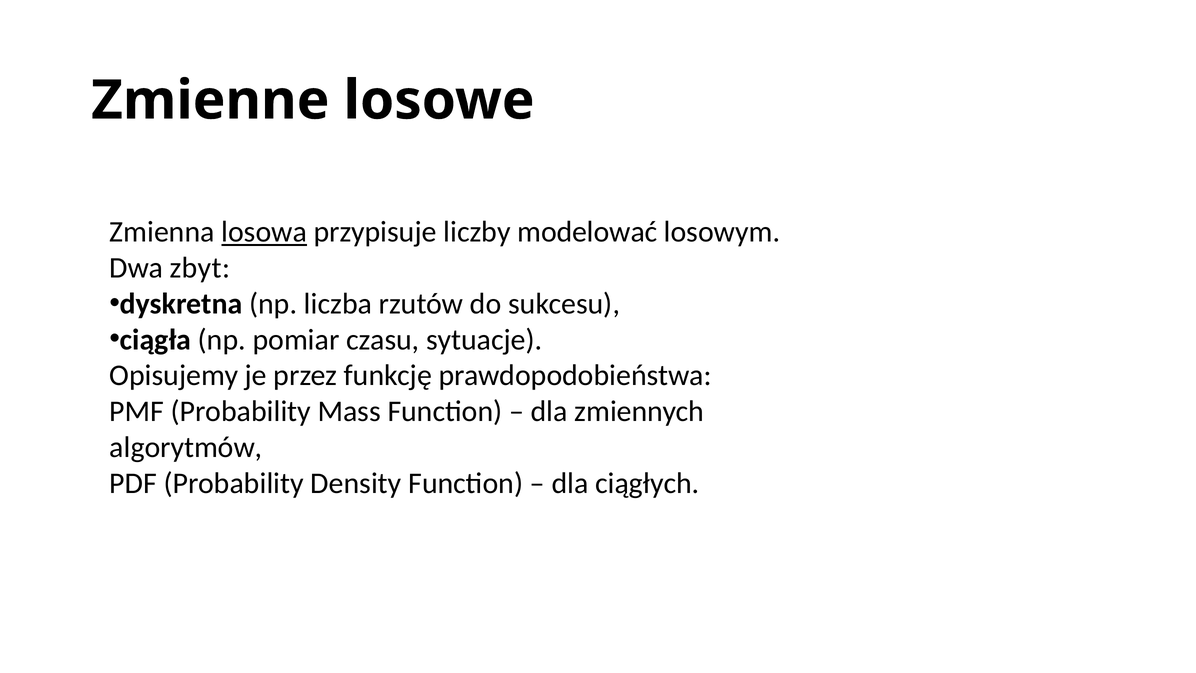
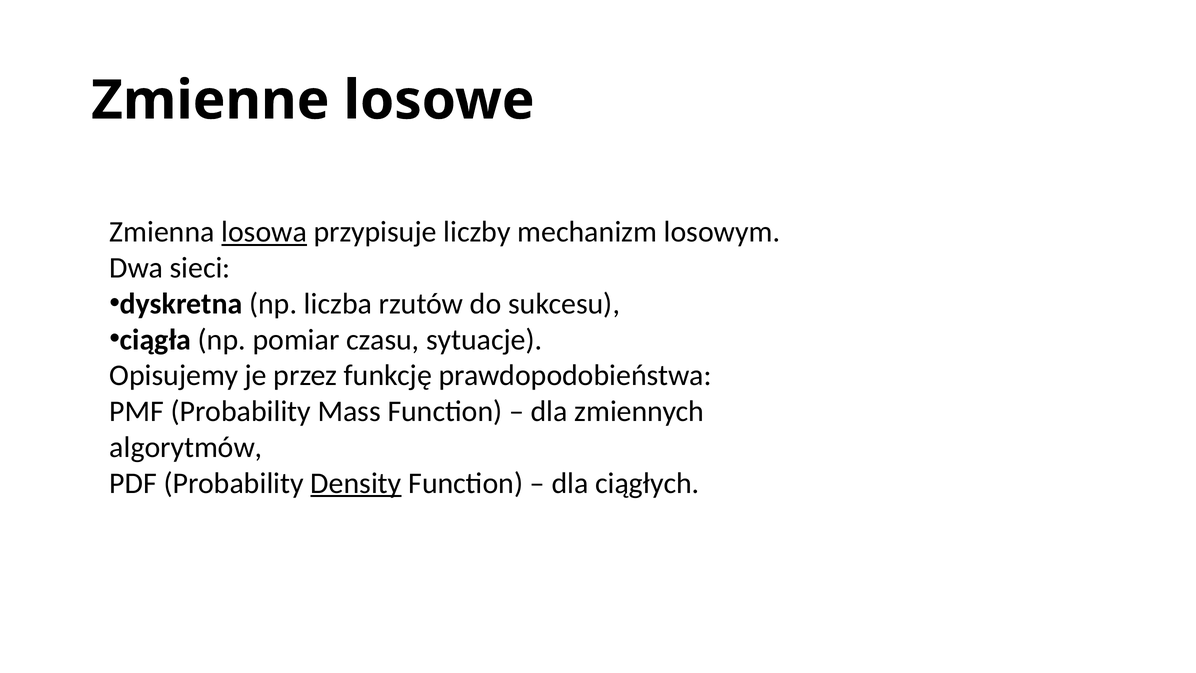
modelować: modelować -> mechanizm (587, 232)
zbyt: zbyt -> sieci (200, 268)
Density underline: none -> present (356, 483)
